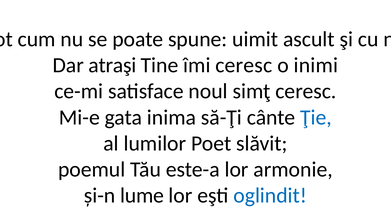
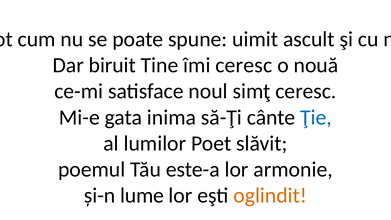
atraşi: atraşi -> biruit (112, 65)
inimi: inimi -> nouă (316, 65)
oglindit colour: blue -> orange (270, 196)
